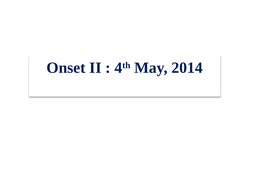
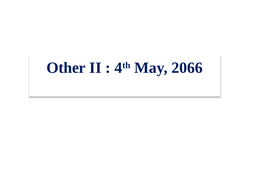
Onset: Onset -> Other (66, 68)
2014: 2014 -> 2066 (187, 68)
